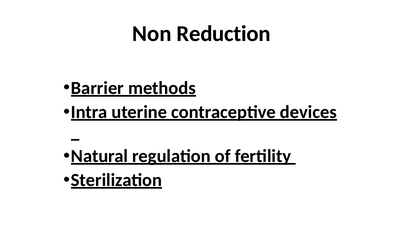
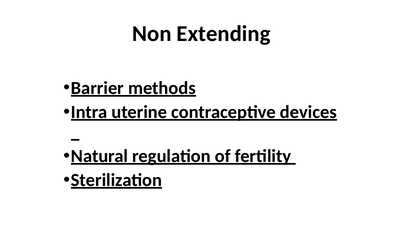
Reduction: Reduction -> Extending (224, 34)
